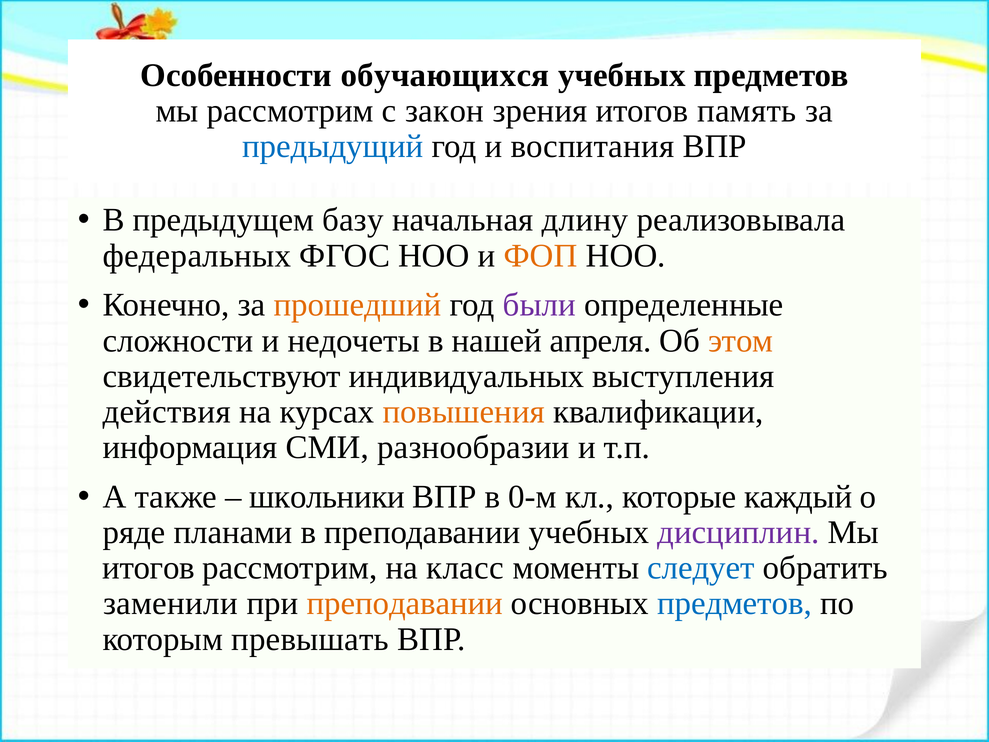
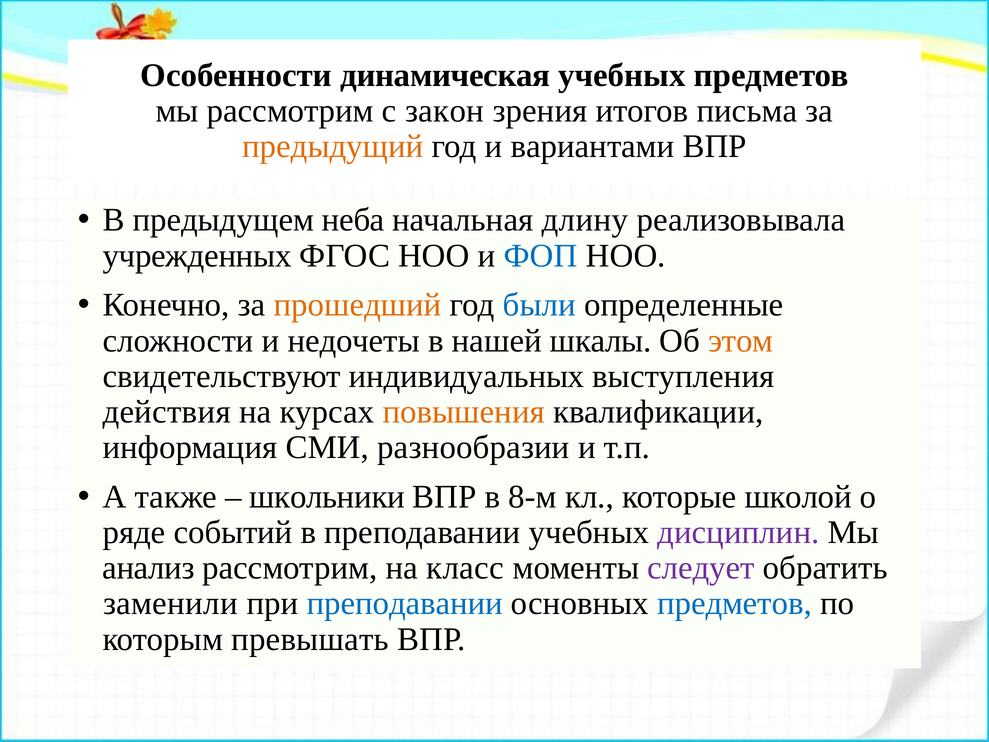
обучающихся: обучающихся -> динамическая (445, 75)
память: память -> письма (747, 111)
предыдущий colour: blue -> orange (333, 147)
воспитания: воспитания -> вариантами (593, 147)
базу: базу -> неба (353, 220)
федеральных: федеральных -> учрежденных (197, 256)
ФОП colour: orange -> blue (541, 256)
были colour: purple -> blue (539, 305)
апреля: апреля -> шкалы (601, 341)
0-м: 0-м -> 8-м (533, 497)
каждый: каждый -> школой (798, 497)
планами: планами -> событий (233, 532)
итогов: итогов -> анализ (149, 568)
следует colour: blue -> purple (701, 568)
преподавании colour: orange -> blue (405, 603)
